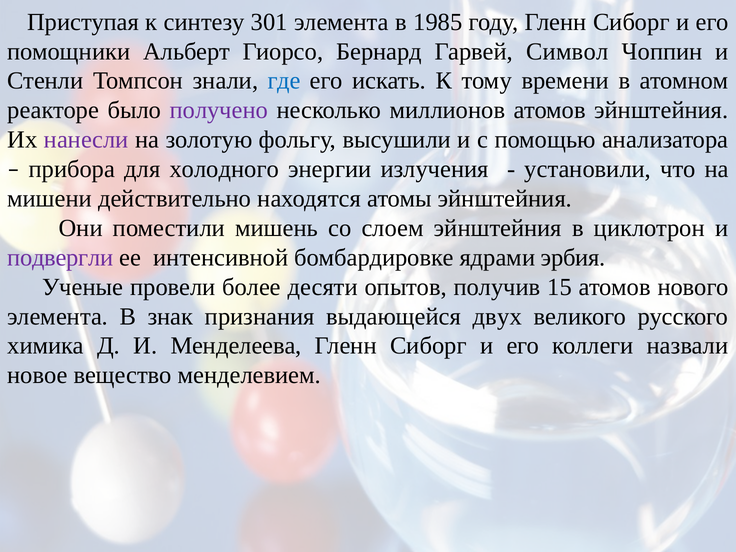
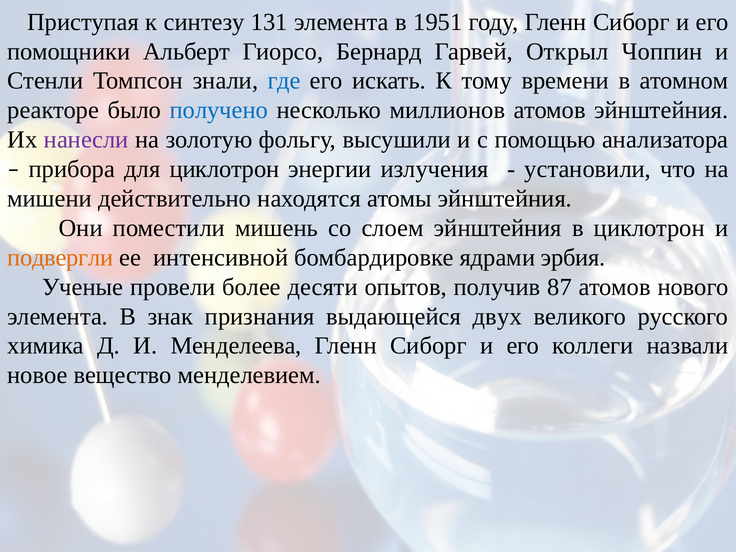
301: 301 -> 131 (269, 22)
1985: 1985 -> 1951 (438, 22)
Символ: Символ -> Открыл (567, 51)
получено colour: purple -> blue (219, 110)
для холодного: холодного -> циклотрон (224, 169)
подвергли colour: purple -> orange (60, 258)
15: 15 -> 87 (560, 287)
